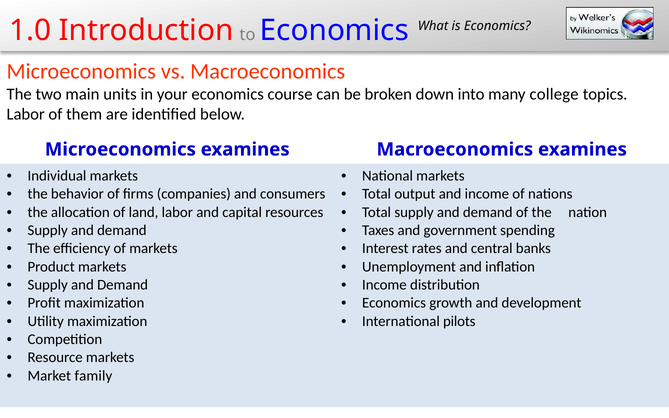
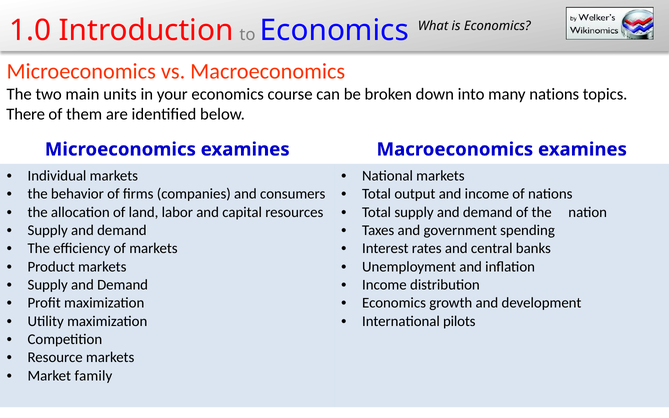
many college: college -> nations (554, 94)
Labor: Labor -> There (26, 114)
